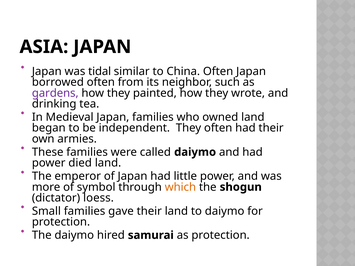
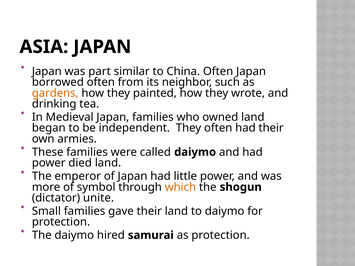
tidal: tidal -> part (100, 71)
gardens colour: purple -> orange (55, 93)
loess: loess -> unite (99, 198)
